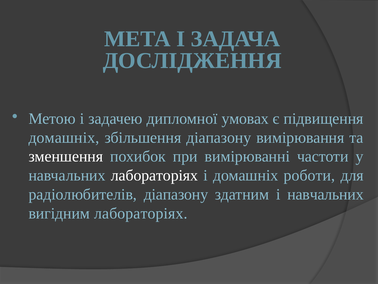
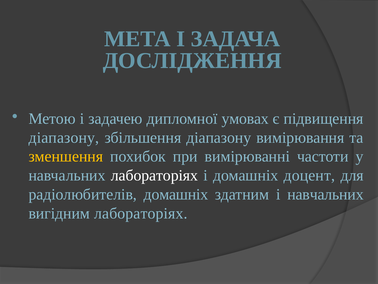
домашніх: домашніх -> діапазону (64, 137)
зменшення colour: white -> yellow (66, 156)
роботи: роботи -> доцент (309, 175)
радіолюбителів діапазону: діапазону -> домашніх (176, 194)
